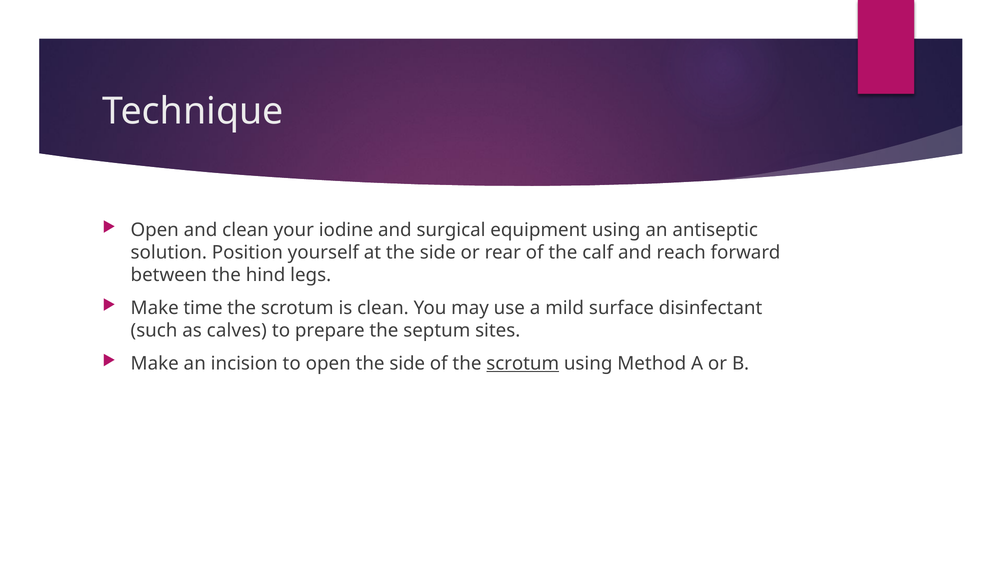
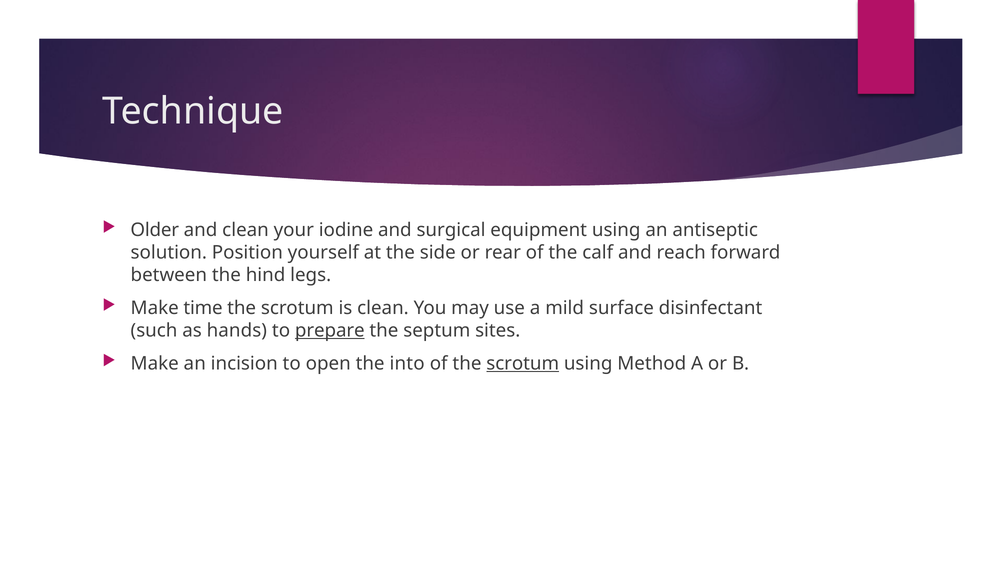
Open: Open -> Older (155, 230)
calves: calves -> hands (237, 331)
prepare underline: none -> present (330, 331)
open the side: side -> into (407, 364)
